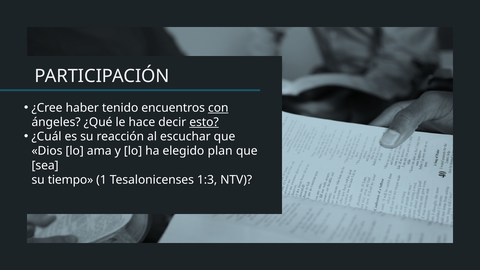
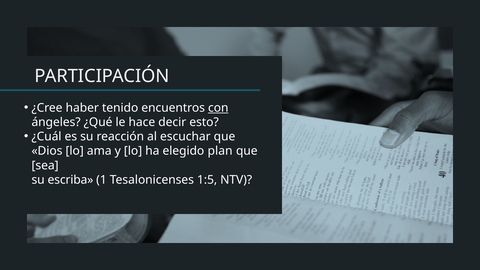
esto underline: present -> none (204, 122)
tiempo: tiempo -> escriba (71, 180)
1:3: 1:3 -> 1:5 (207, 180)
